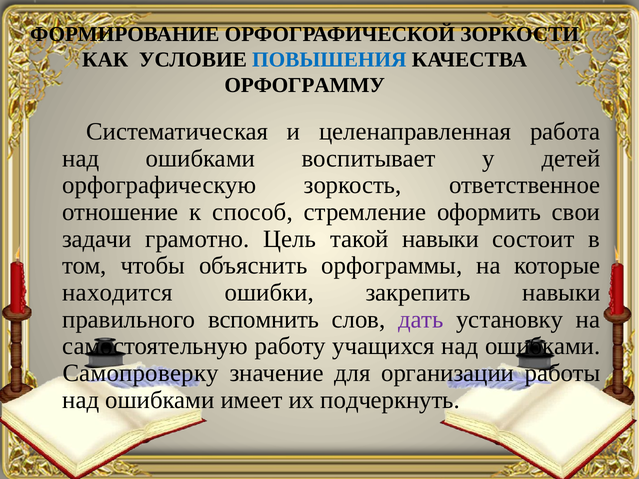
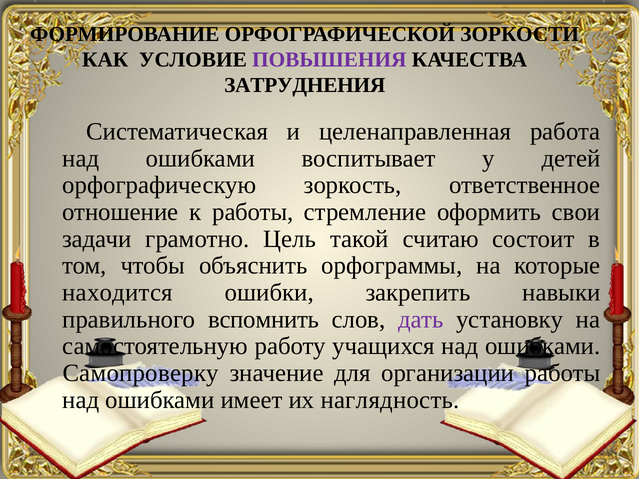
ПОВЫШЕНИЯ colour: blue -> purple (329, 60)
ОРФОГРАММУ: ОРФОГРАММУ -> ЗАТРУДНЕНИЯ (305, 85)
к способ: способ -> работы (253, 212)
такой навыки: навыки -> считаю (441, 239)
подчеркнуть: подчеркнуть -> наглядность (390, 400)
